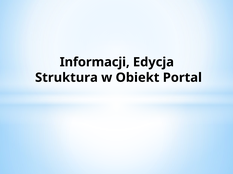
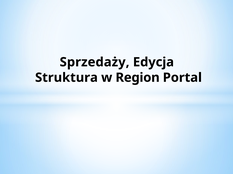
Informacji: Informacji -> Sprzedaży (95, 62)
Obiekt: Obiekt -> Region (138, 78)
